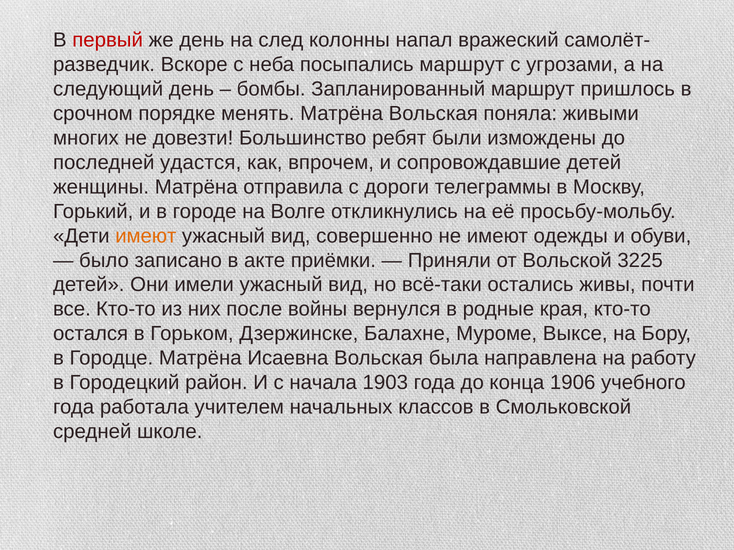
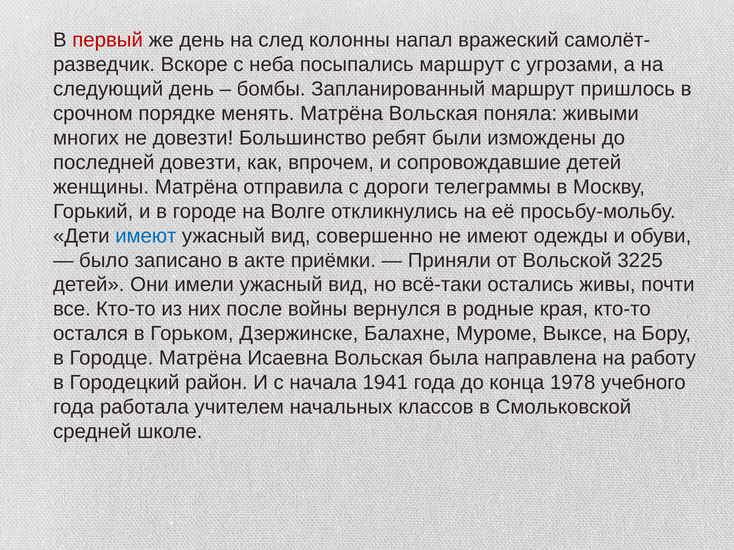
последней удастся: удастся -> довезти (201, 163)
имеют colour: orange -> blue (146, 236)
1903: 1903 -> 1941 (385, 383)
1906: 1906 -> 1978 (573, 383)
